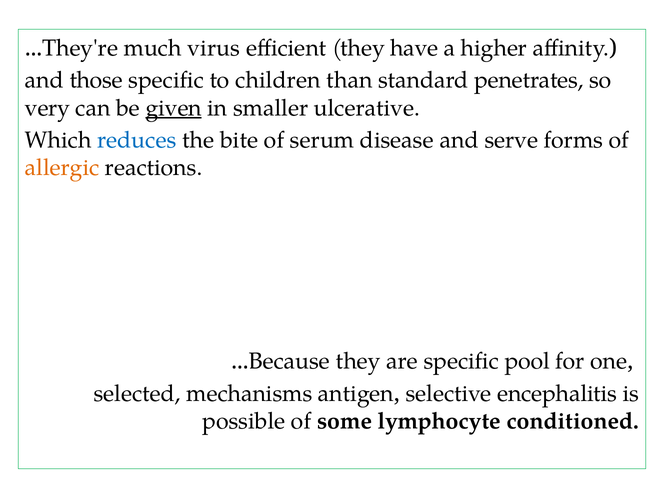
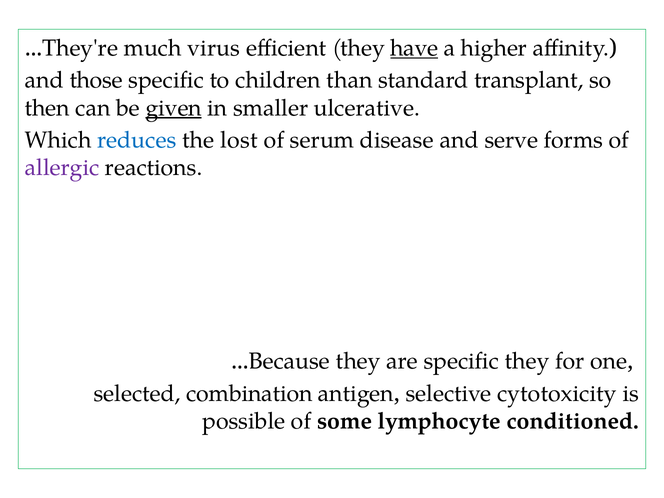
have underline: none -> present (414, 48)
penetrates: penetrates -> transplant (529, 80)
very: very -> then (47, 108)
bite: bite -> lost (239, 140)
allergic colour: orange -> purple (62, 168)
specific pool: pool -> they (527, 361)
mechanisms: mechanisms -> combination (249, 393)
encephalitis: encephalitis -> cytotoxicity (557, 393)
